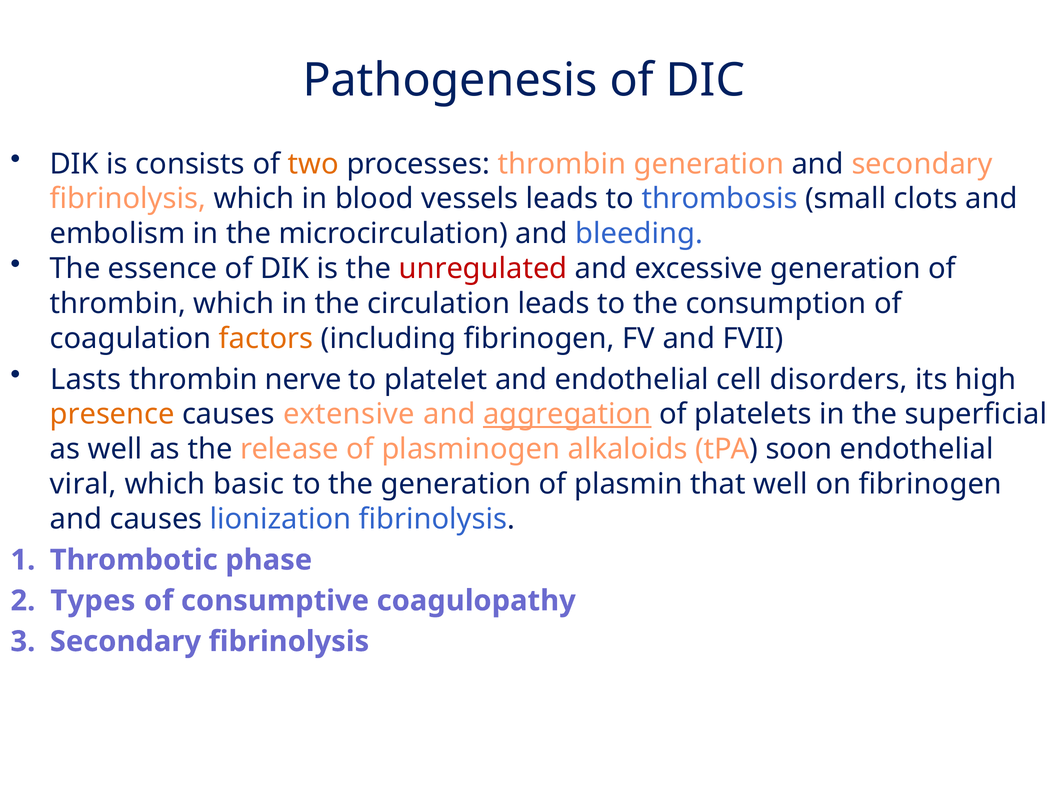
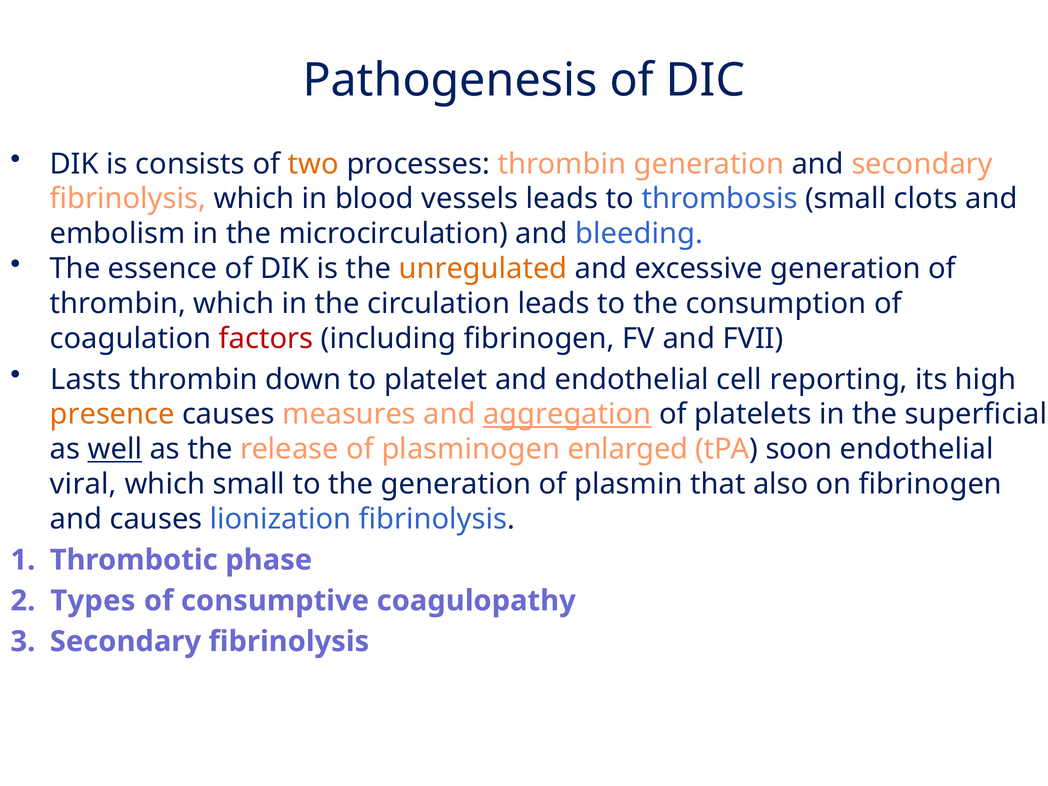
unregulated colour: red -> orange (483, 269)
factors colour: orange -> red (266, 339)
nerve: nerve -> down (303, 379)
disorders: disorders -> reporting (839, 379)
extensive: extensive -> measures (349, 414)
well underline: none -> present (115, 449)
alkaloids: alkaloids -> enlarged (628, 449)
which basic: basic -> small (249, 484)
that well: well -> also (781, 484)
